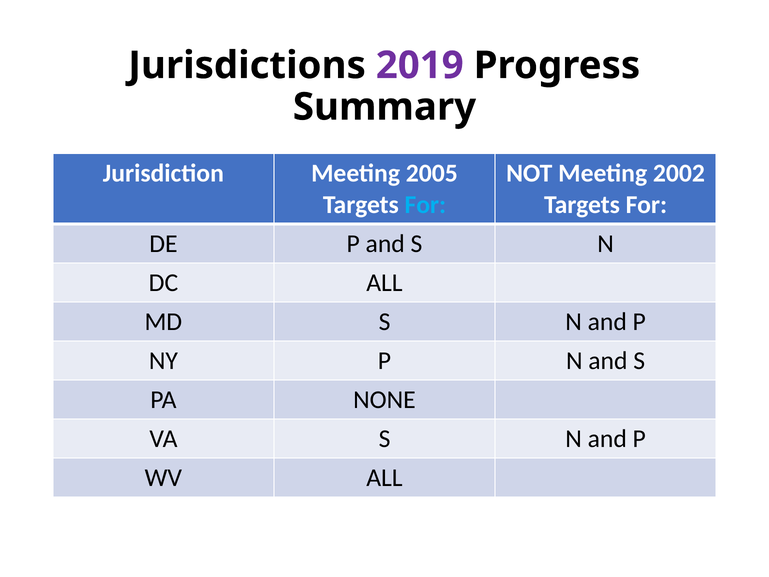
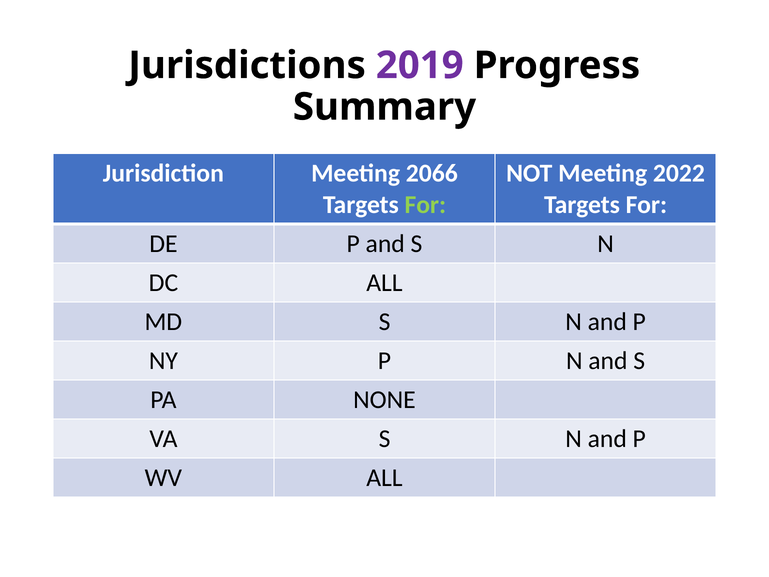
2005: 2005 -> 2066 (432, 173)
2002: 2002 -> 2022 (679, 173)
For colour: light blue -> light green (425, 205)
